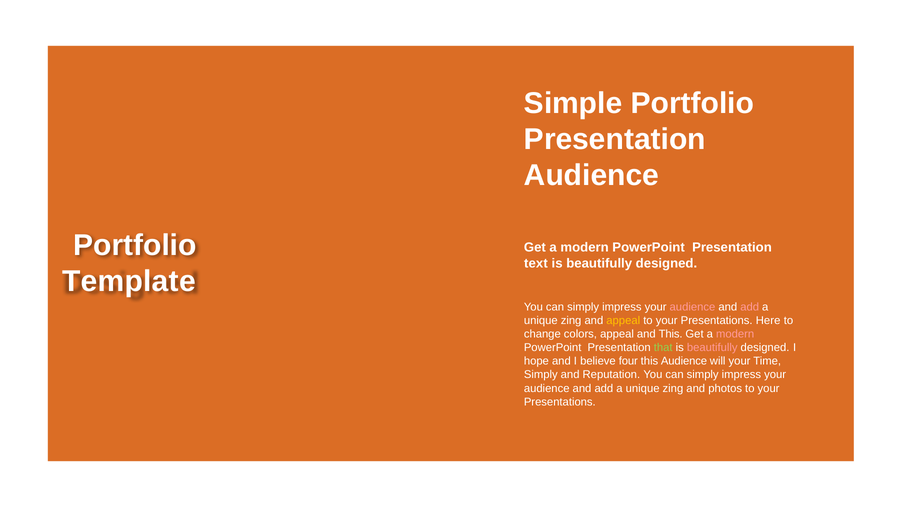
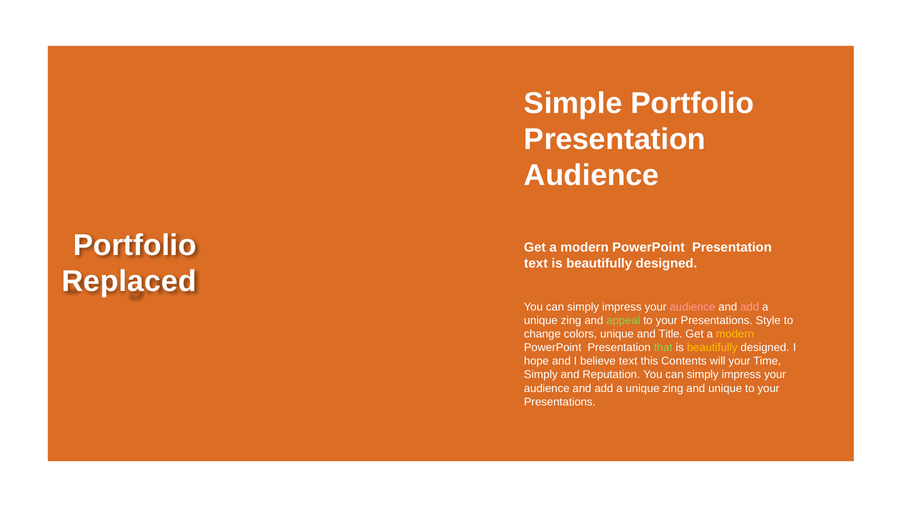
Template: Template -> Replaced (129, 281)
appeal colour: yellow -> light green (623, 321)
Here: Here -> Style (768, 321)
colors appeal: appeal -> unique (617, 334)
and This: This -> Title (671, 334)
modern colour: pink -> yellow (735, 334)
beautifully colour: pink -> yellow (712, 348)
believe four: four -> text (628, 361)
this Audience: Audience -> Contents (684, 361)
and photos: photos -> unique (725, 388)
